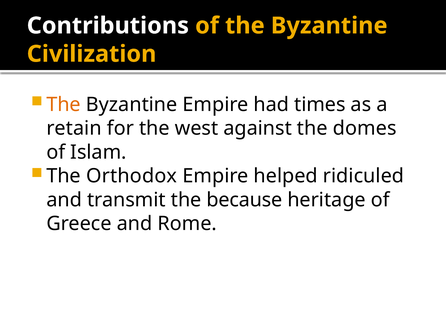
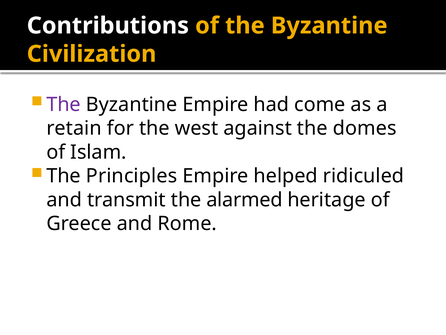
The colour: orange -> purple (64, 104)
times: times -> come (320, 104)
Orthodox: Orthodox -> Principles (132, 176)
because: because -> alarmed (245, 199)
